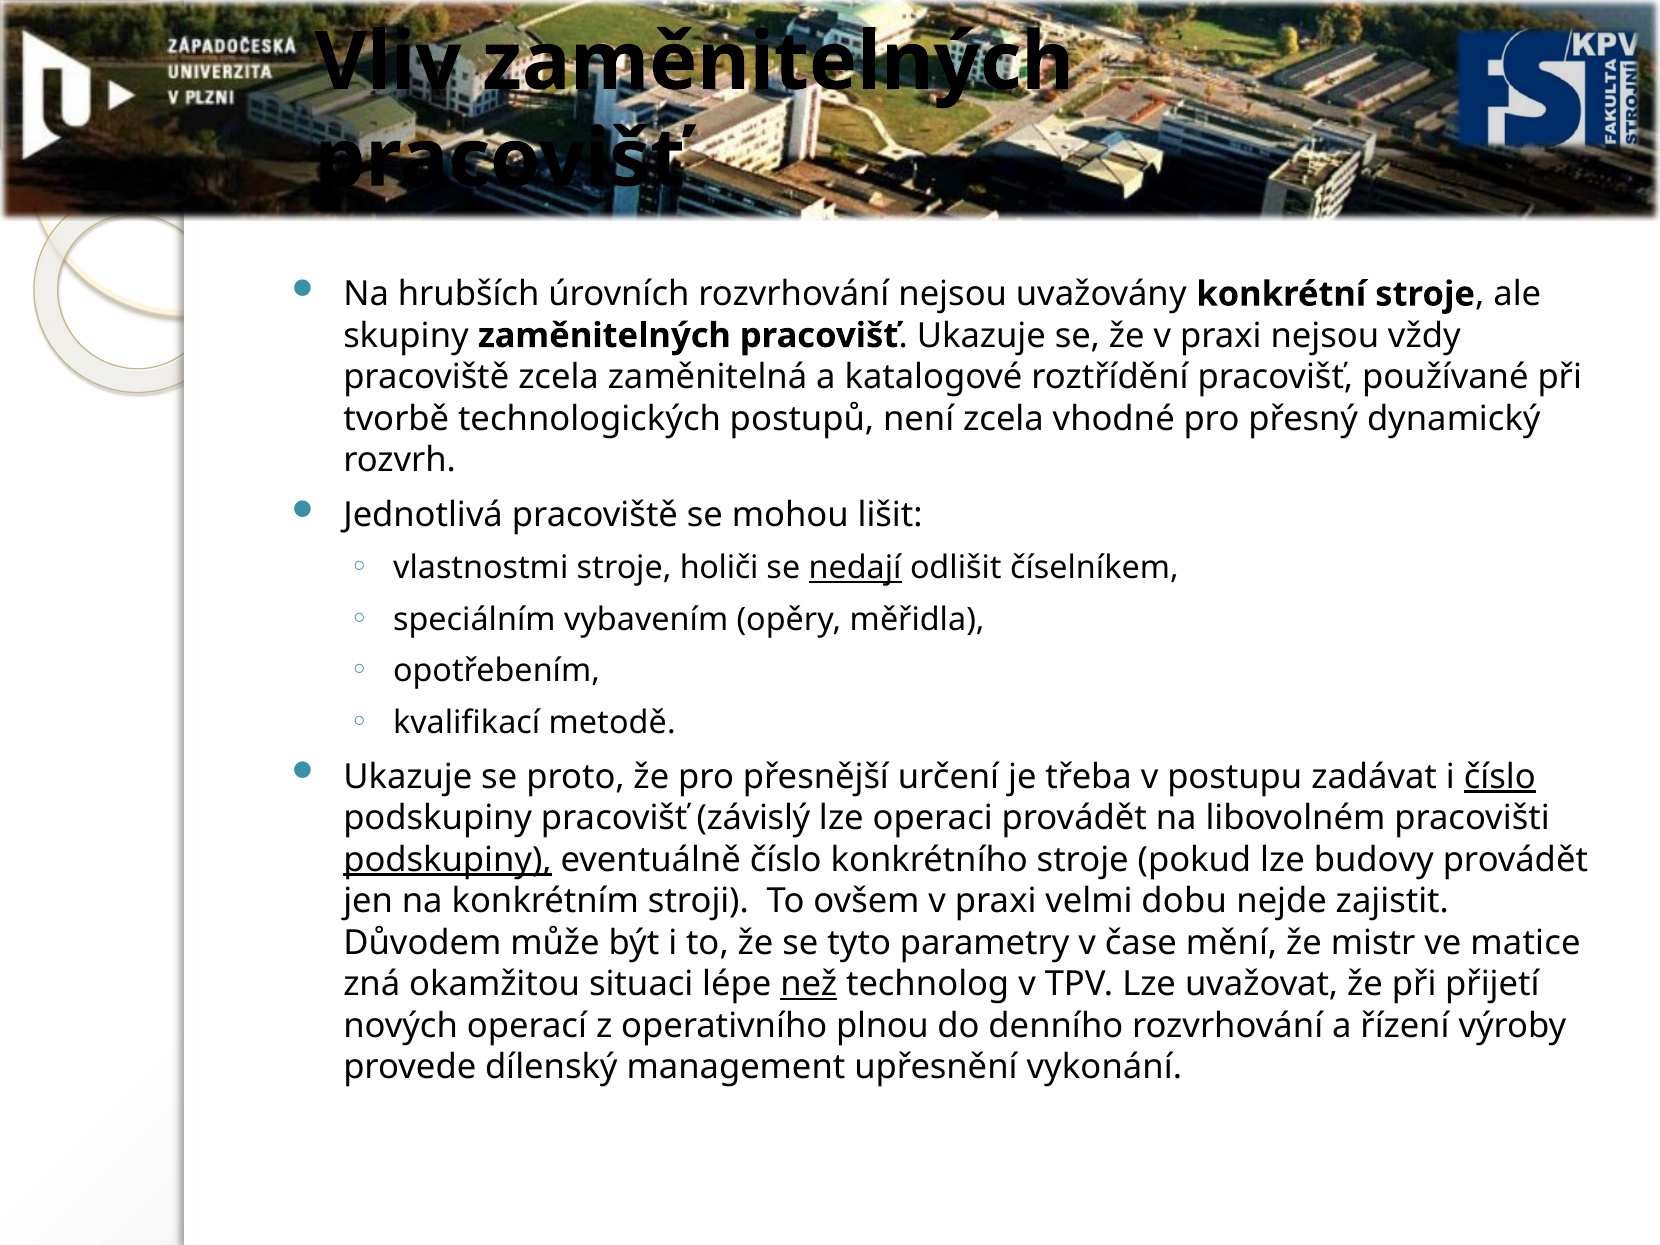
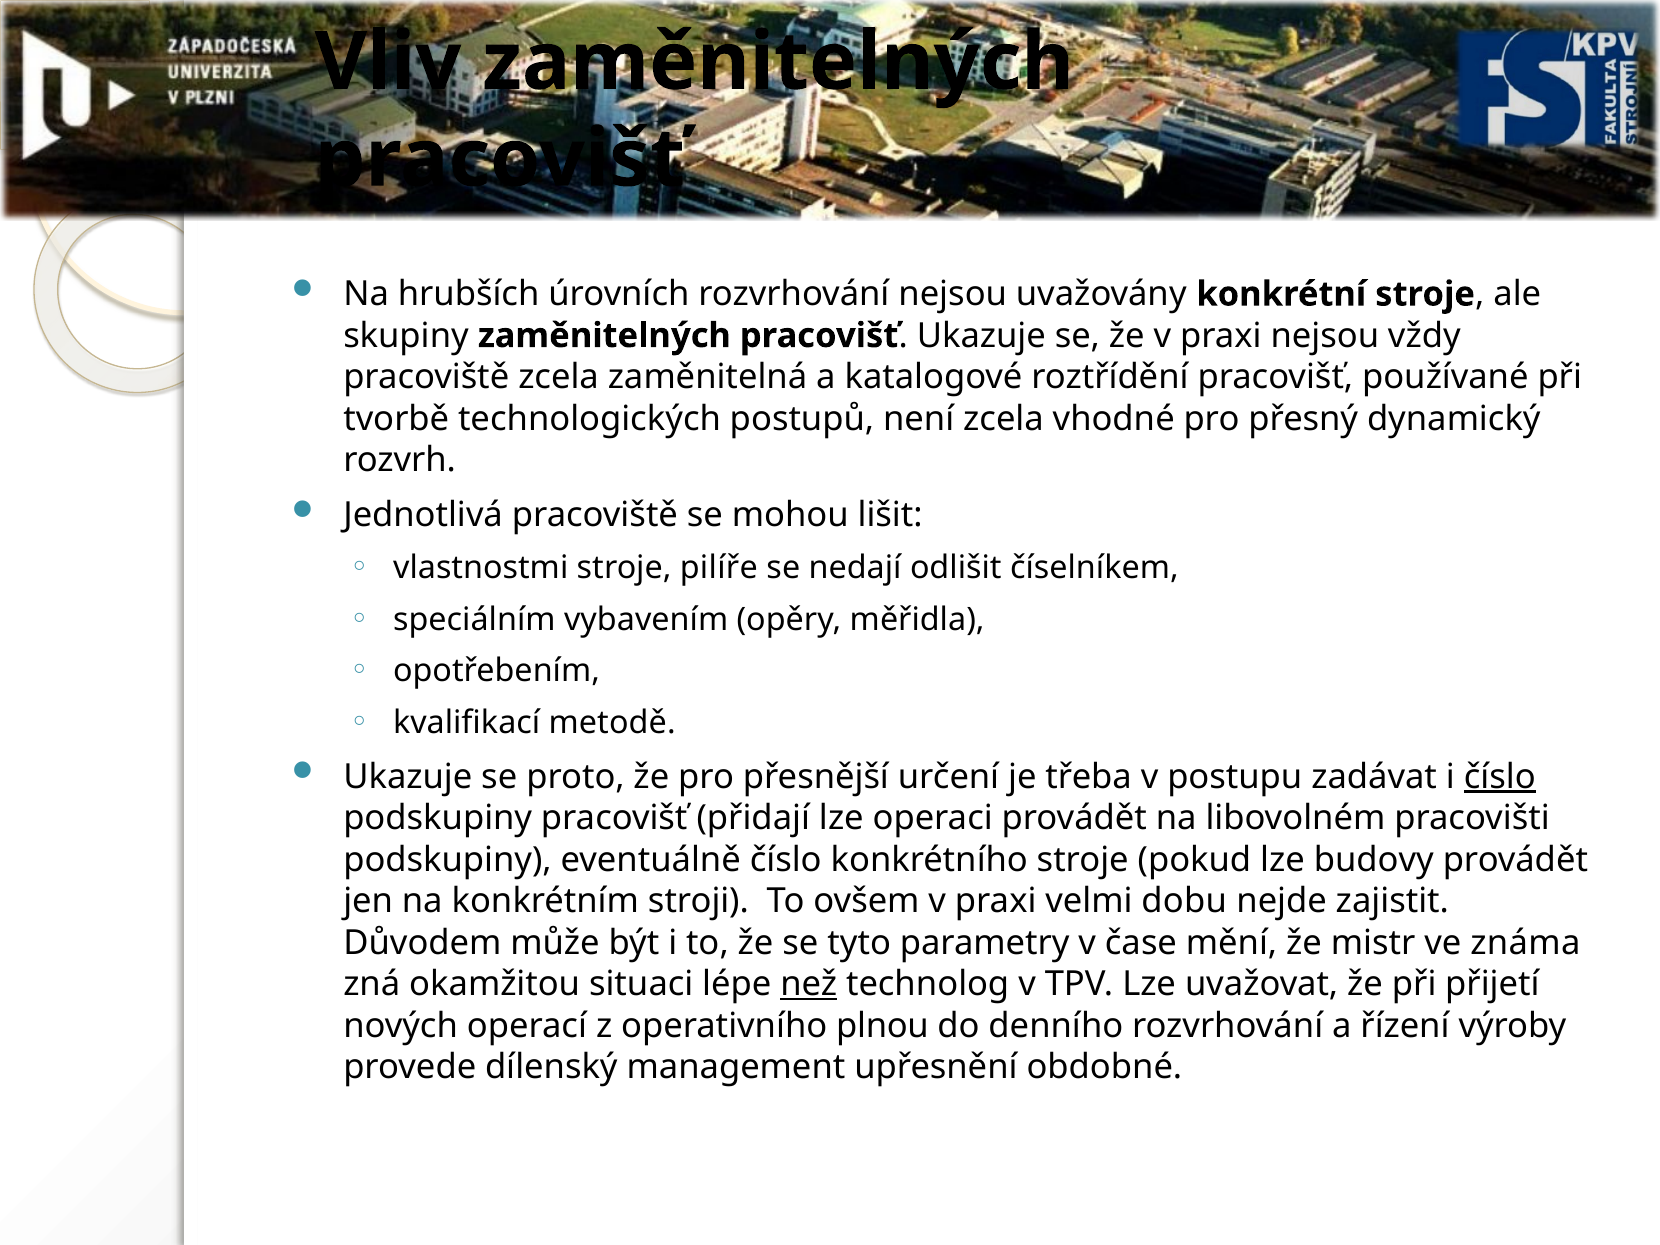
holiči: holiči -> pilíře (719, 568)
nedají underline: present -> none (855, 568)
závislý: závislý -> přidají (753, 818)
podskupiny underline: present -> none (448, 860)
matice: matice -> známa (1525, 943)
vykonání: vykonání -> obdobné (1104, 1067)
